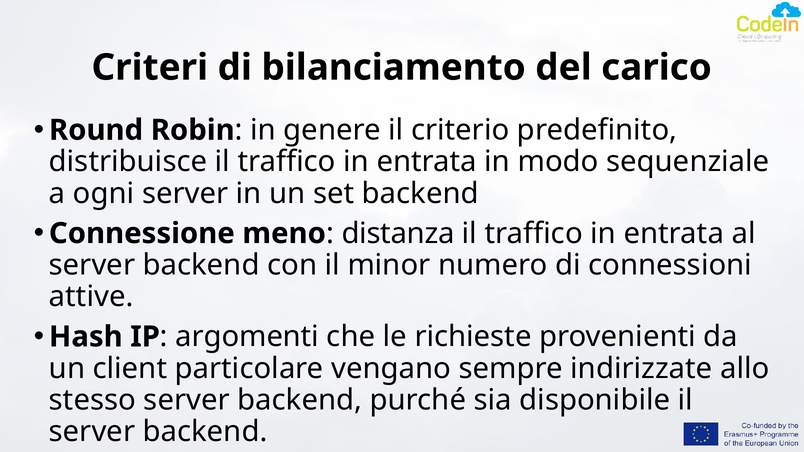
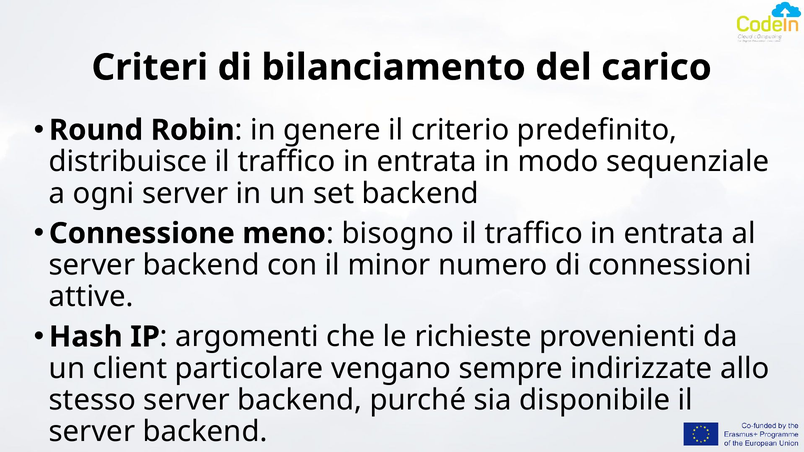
distanza: distanza -> bisogno (398, 234)
